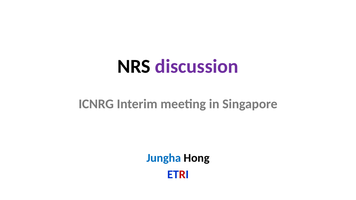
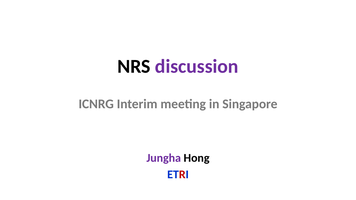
Jungha colour: blue -> purple (164, 158)
